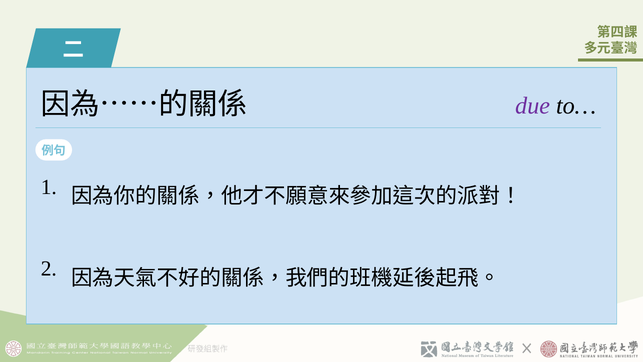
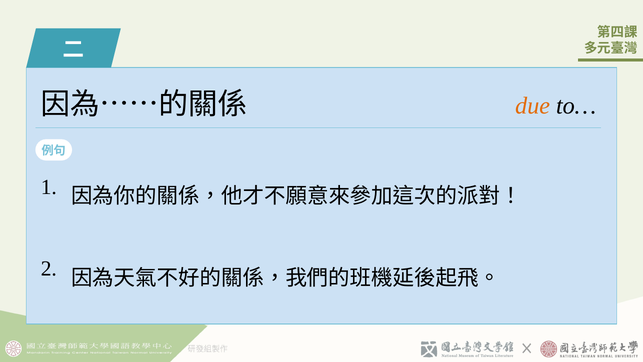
due colour: purple -> orange (533, 106)
